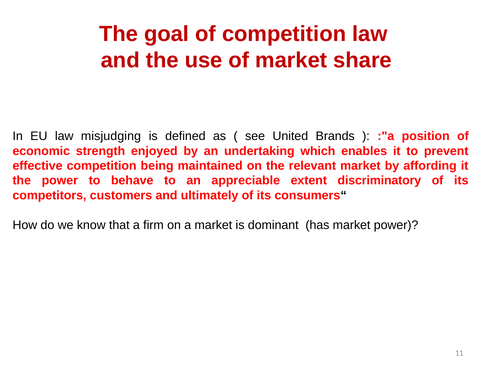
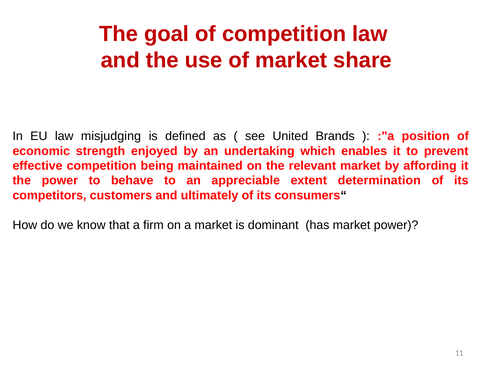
discriminatory: discriminatory -> determination (379, 180)
